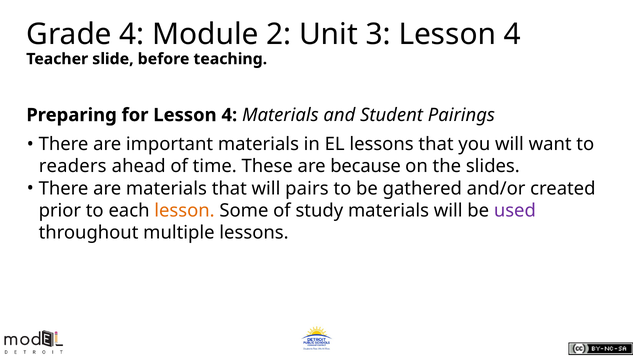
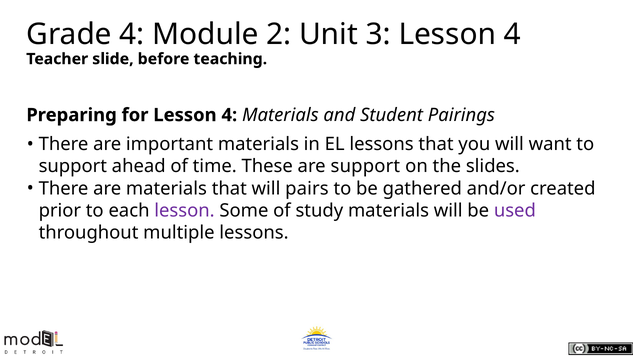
readers: readers -> support (73, 166)
are because: because -> support (365, 166)
lesson colour: orange -> purple (184, 211)
